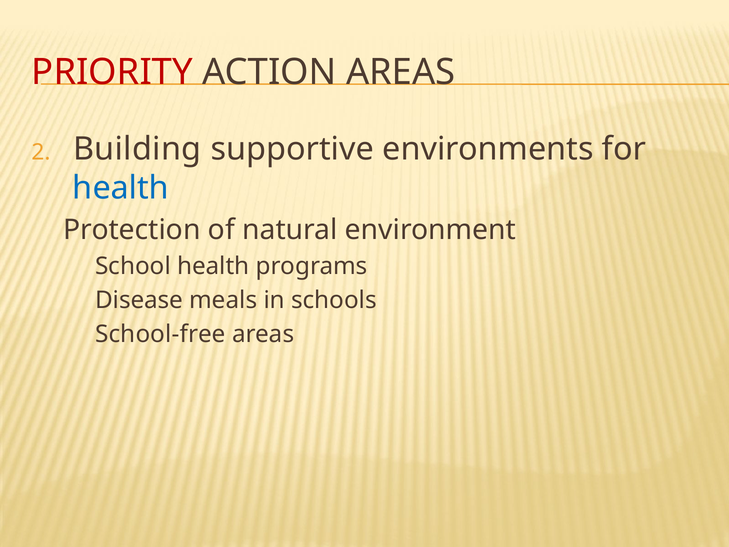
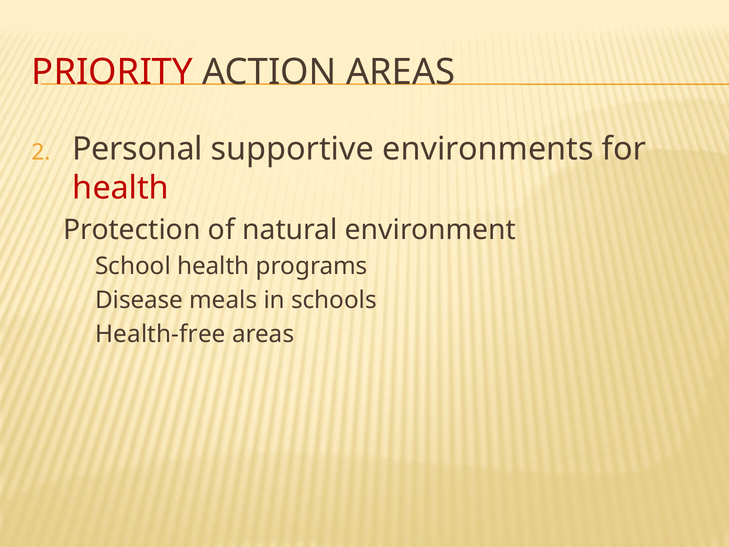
Building: Building -> Personal (137, 149)
health colour: blue -> red (121, 188)
School-free: School-free -> Health-free (160, 334)
